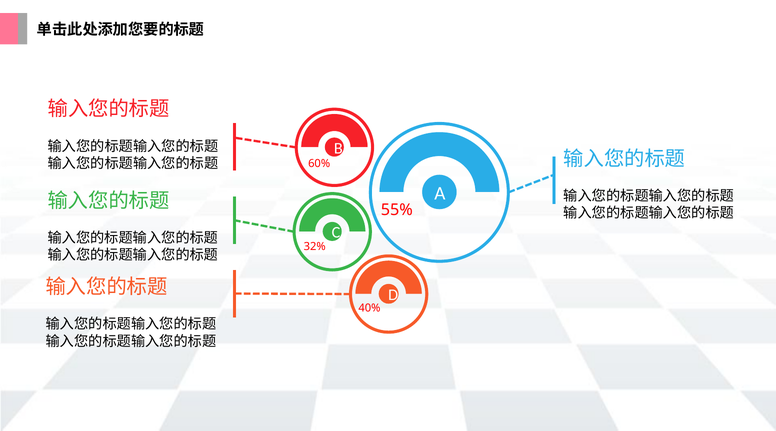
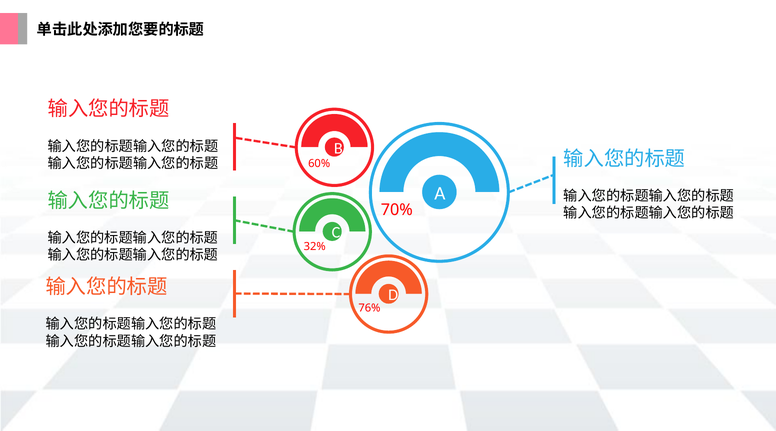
55%: 55% -> 70% (397, 210)
40%: 40% -> 76% (369, 308)
